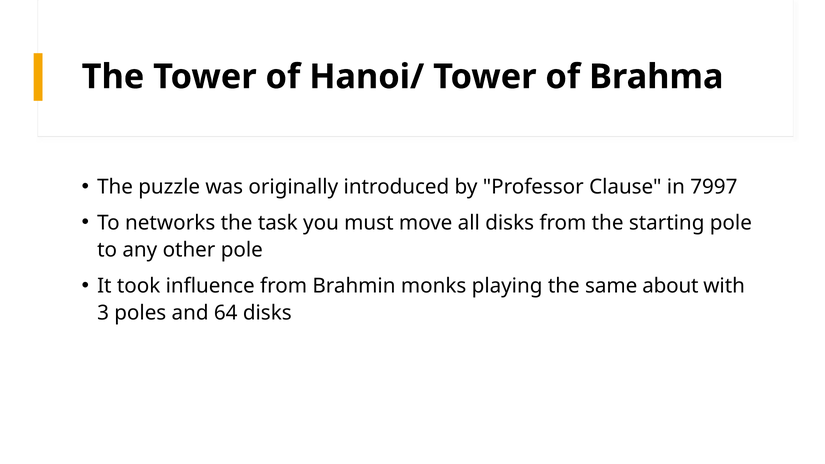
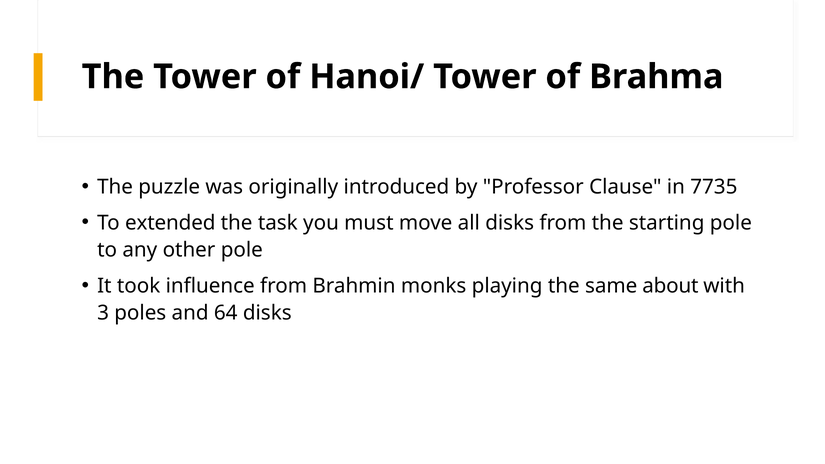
7997: 7997 -> 7735 (714, 187)
networks: networks -> extended (170, 223)
